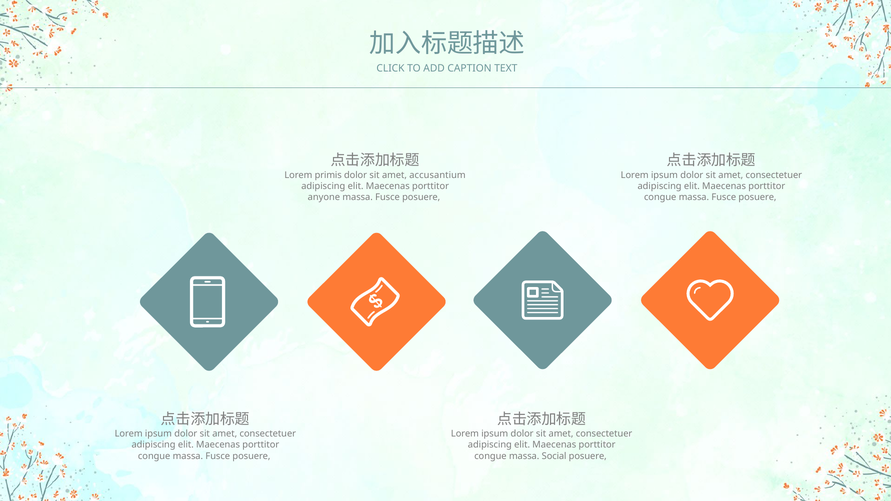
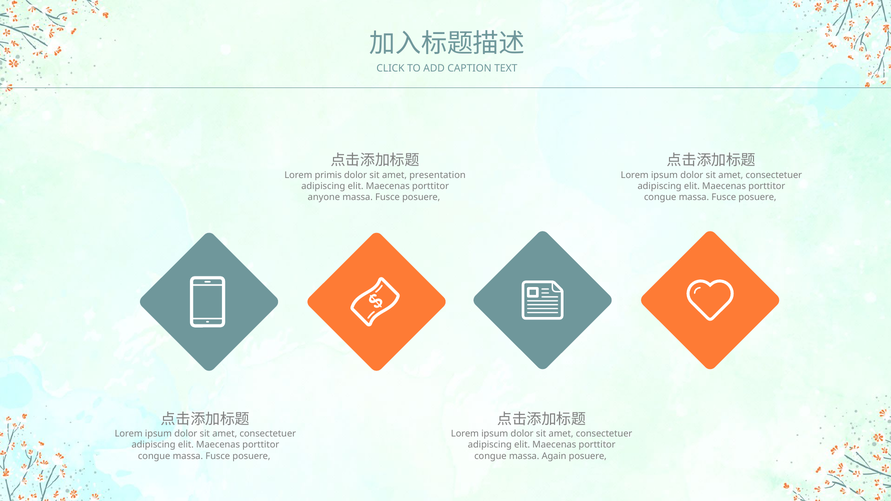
accusantium: accusantium -> presentation (438, 175)
Social: Social -> Again (554, 456)
